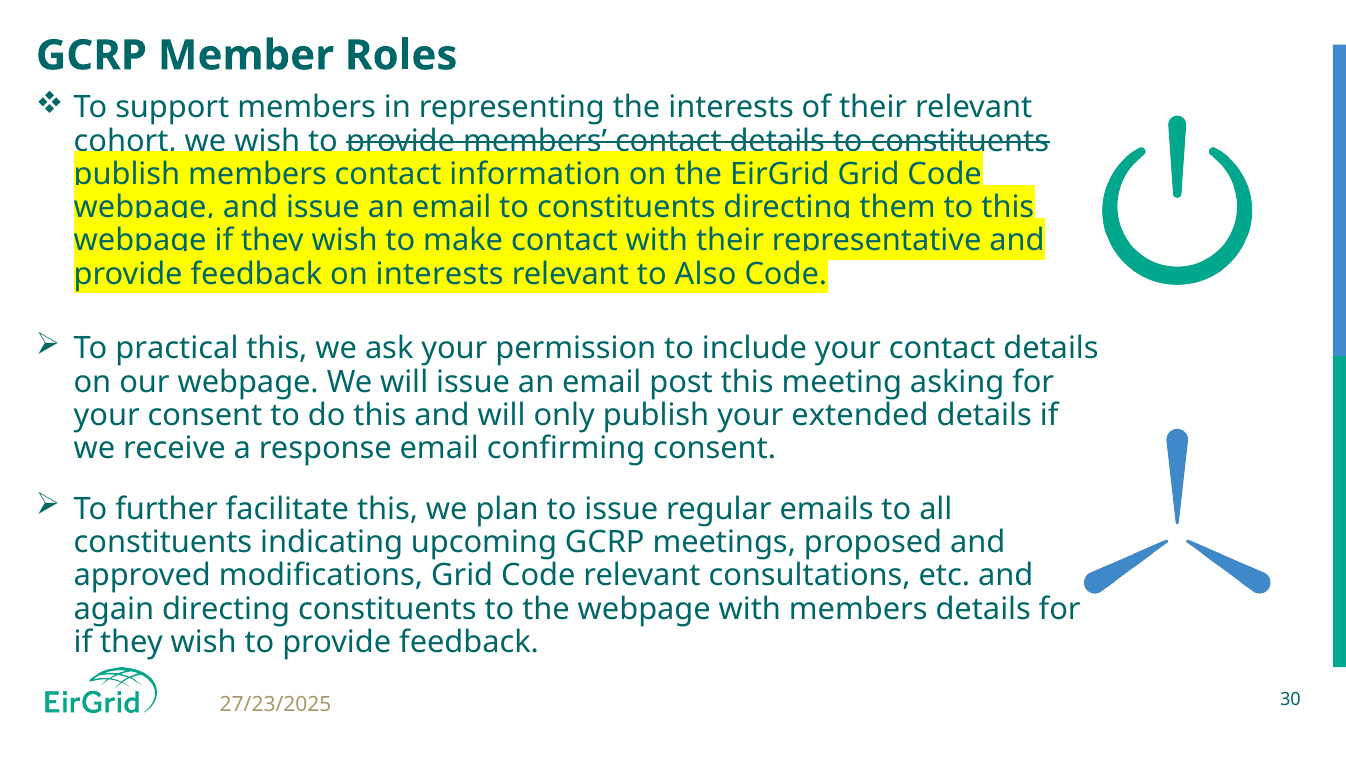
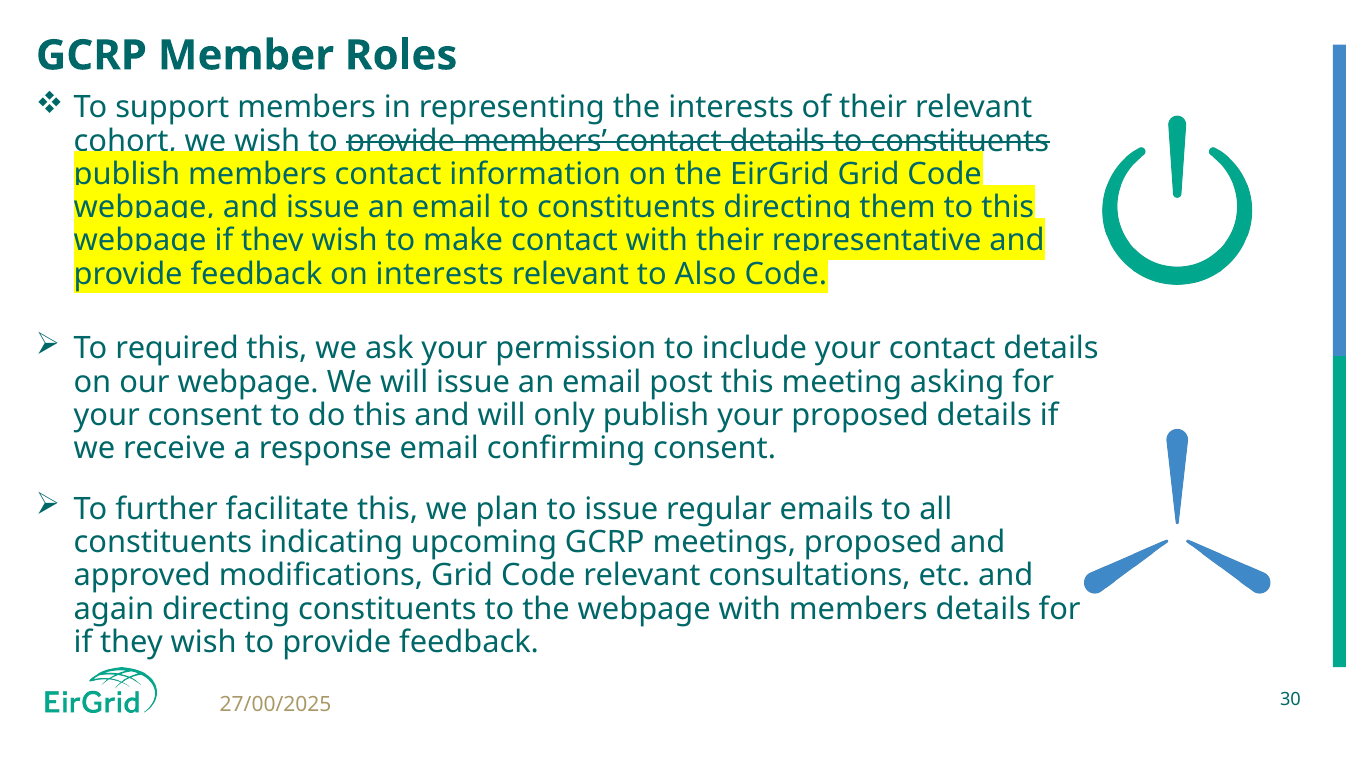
practical: practical -> required (177, 349)
your extended: extended -> proposed (860, 415)
27/23/2025: 27/23/2025 -> 27/00/2025 (276, 704)
